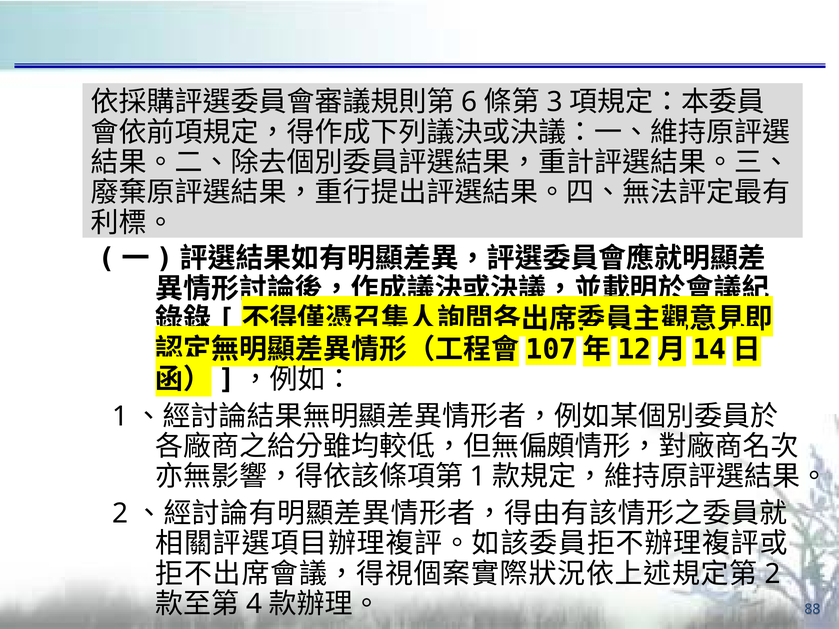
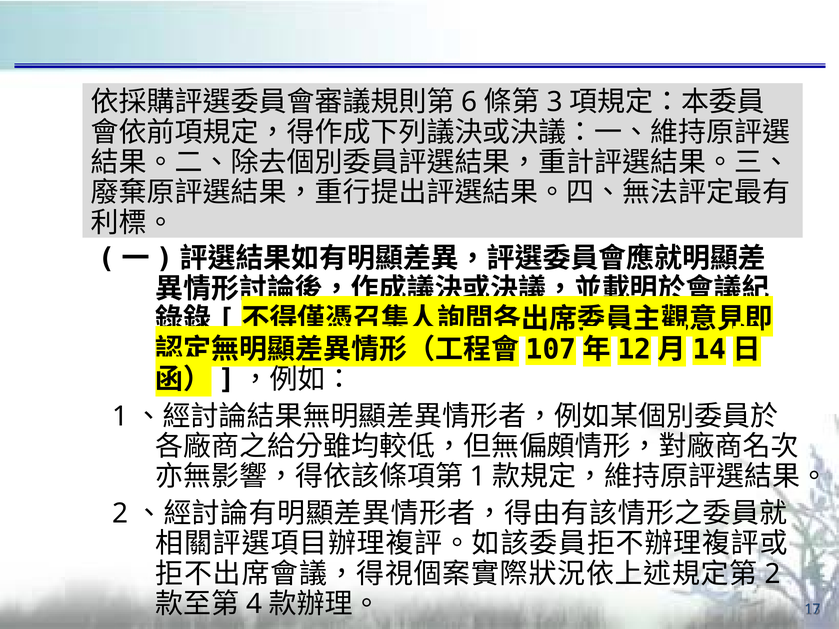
88: 88 -> 17 (812, 609)
